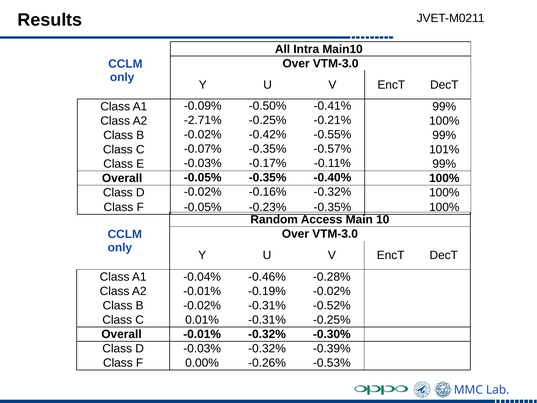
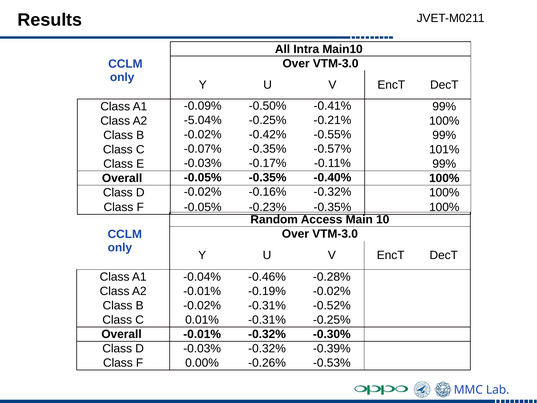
-2.71%: -2.71% -> -5.04% (203, 120)
